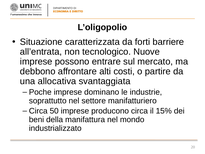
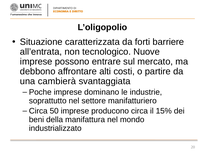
allocativa: allocativa -> cambierà (57, 81)
